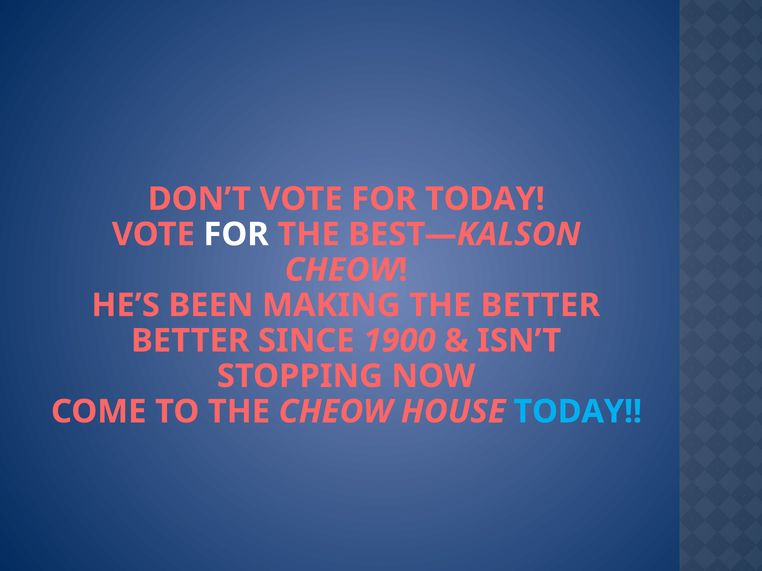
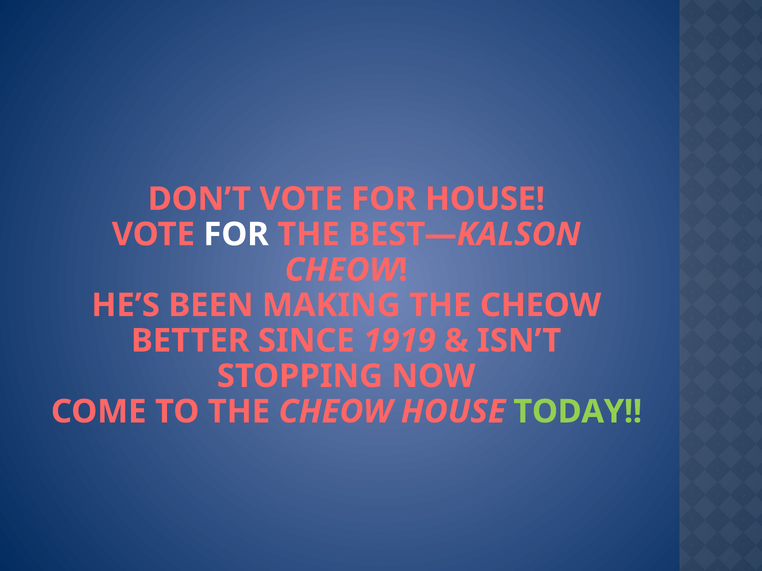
FOR TODAY: TODAY -> HOUSE (485, 199)
MAKING THE BETTER: BETTER -> CHEOW (541, 306)
1900: 1900 -> 1919 (399, 341)
TODAY colour: light blue -> light green (578, 412)
